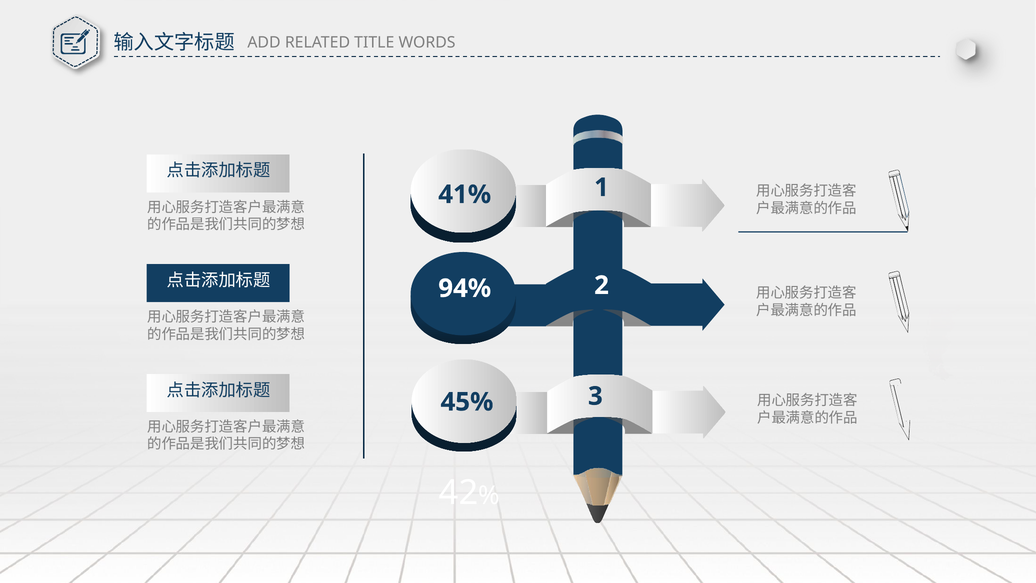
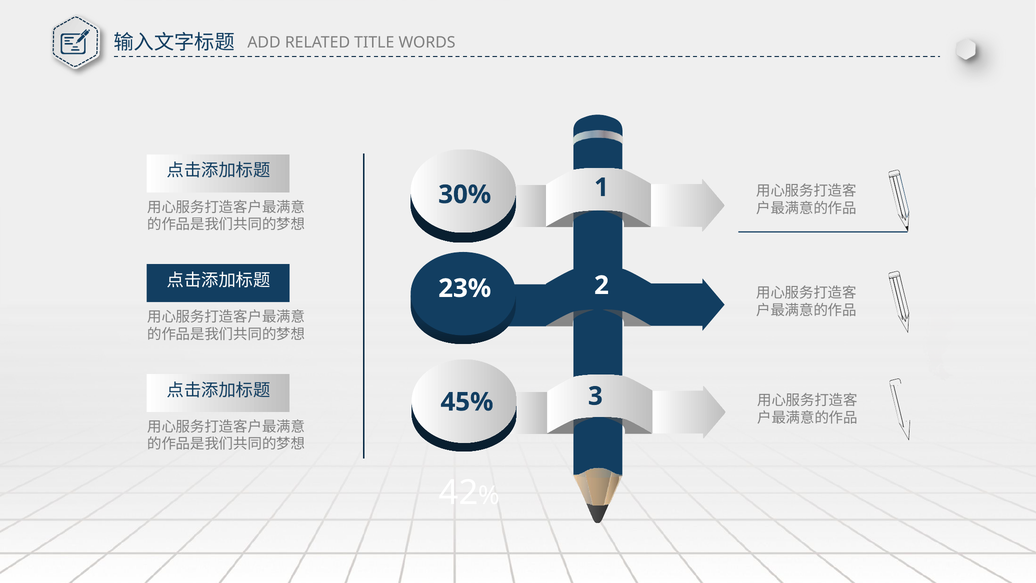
41%: 41% -> 30% (465, 195)
94%: 94% -> 23% (465, 288)
